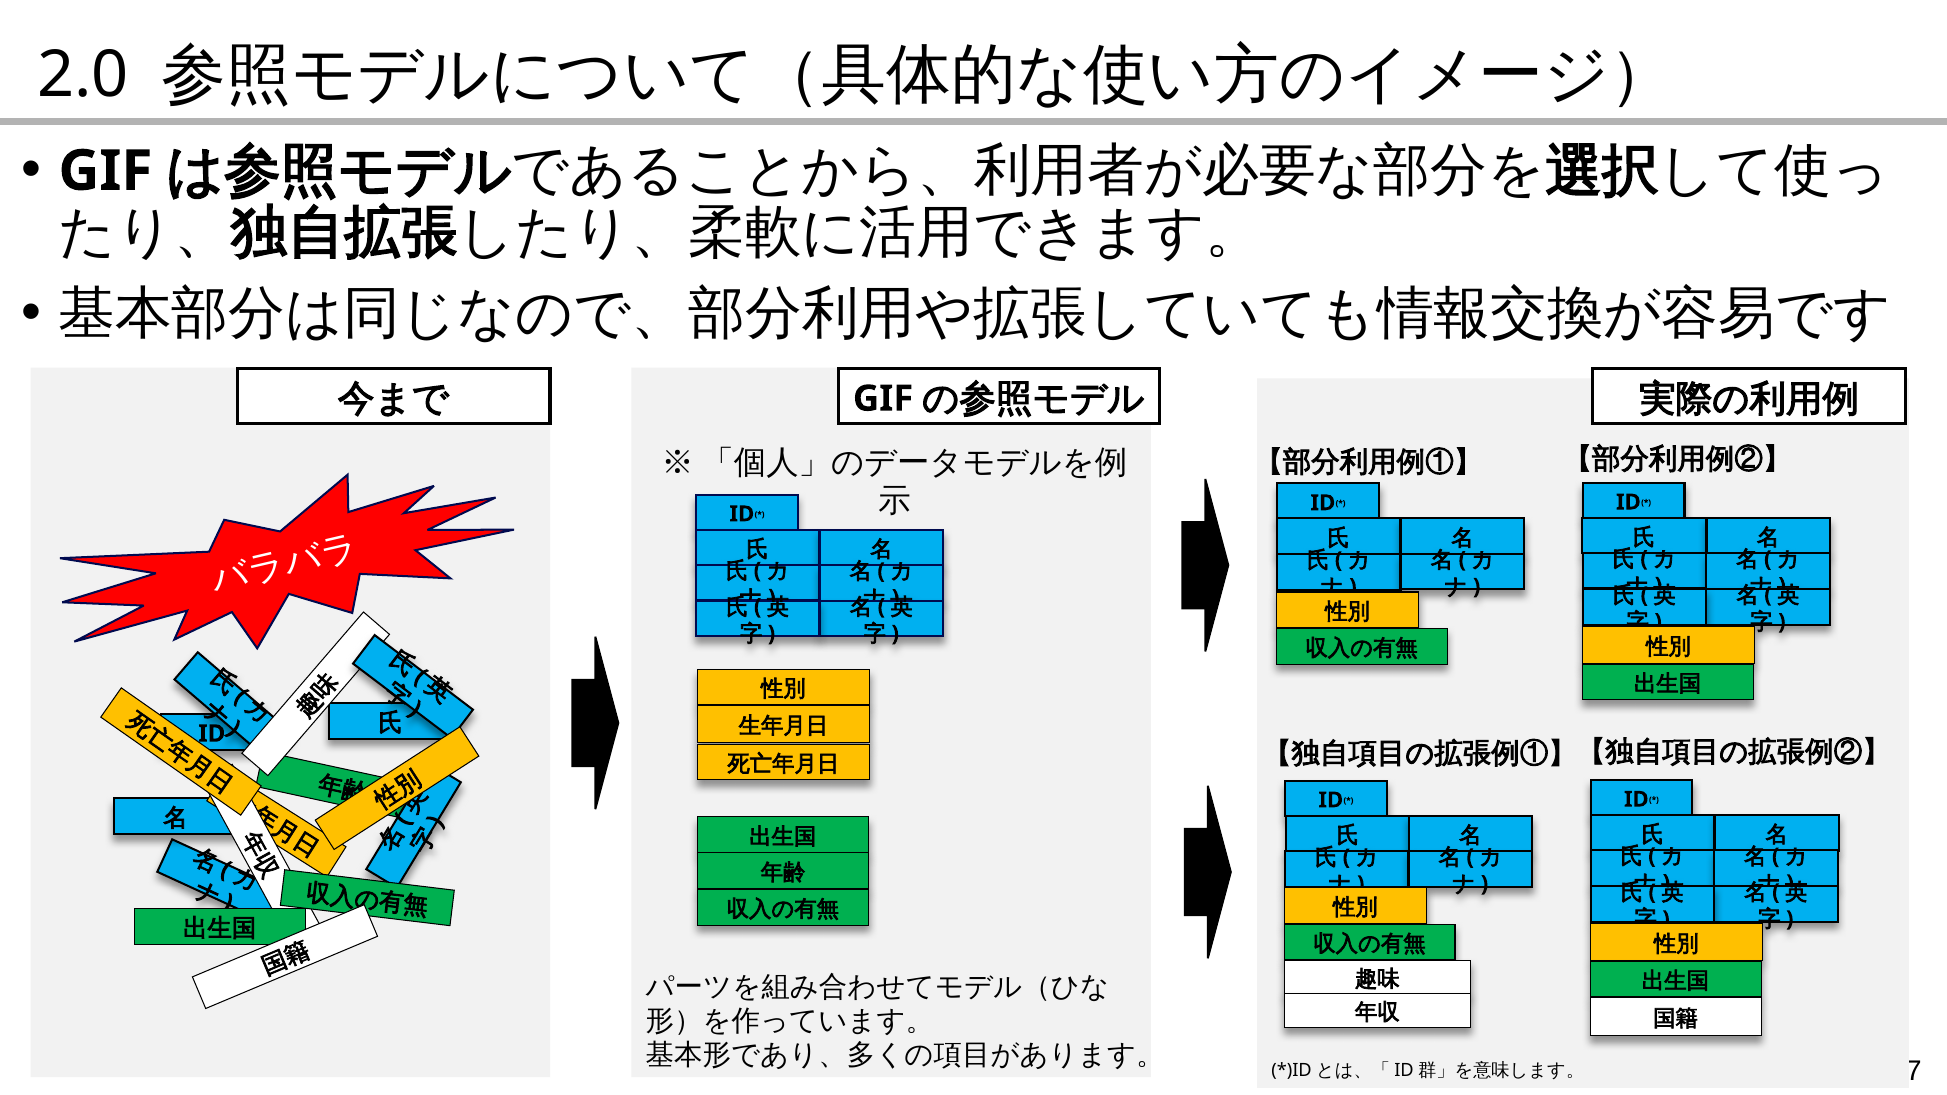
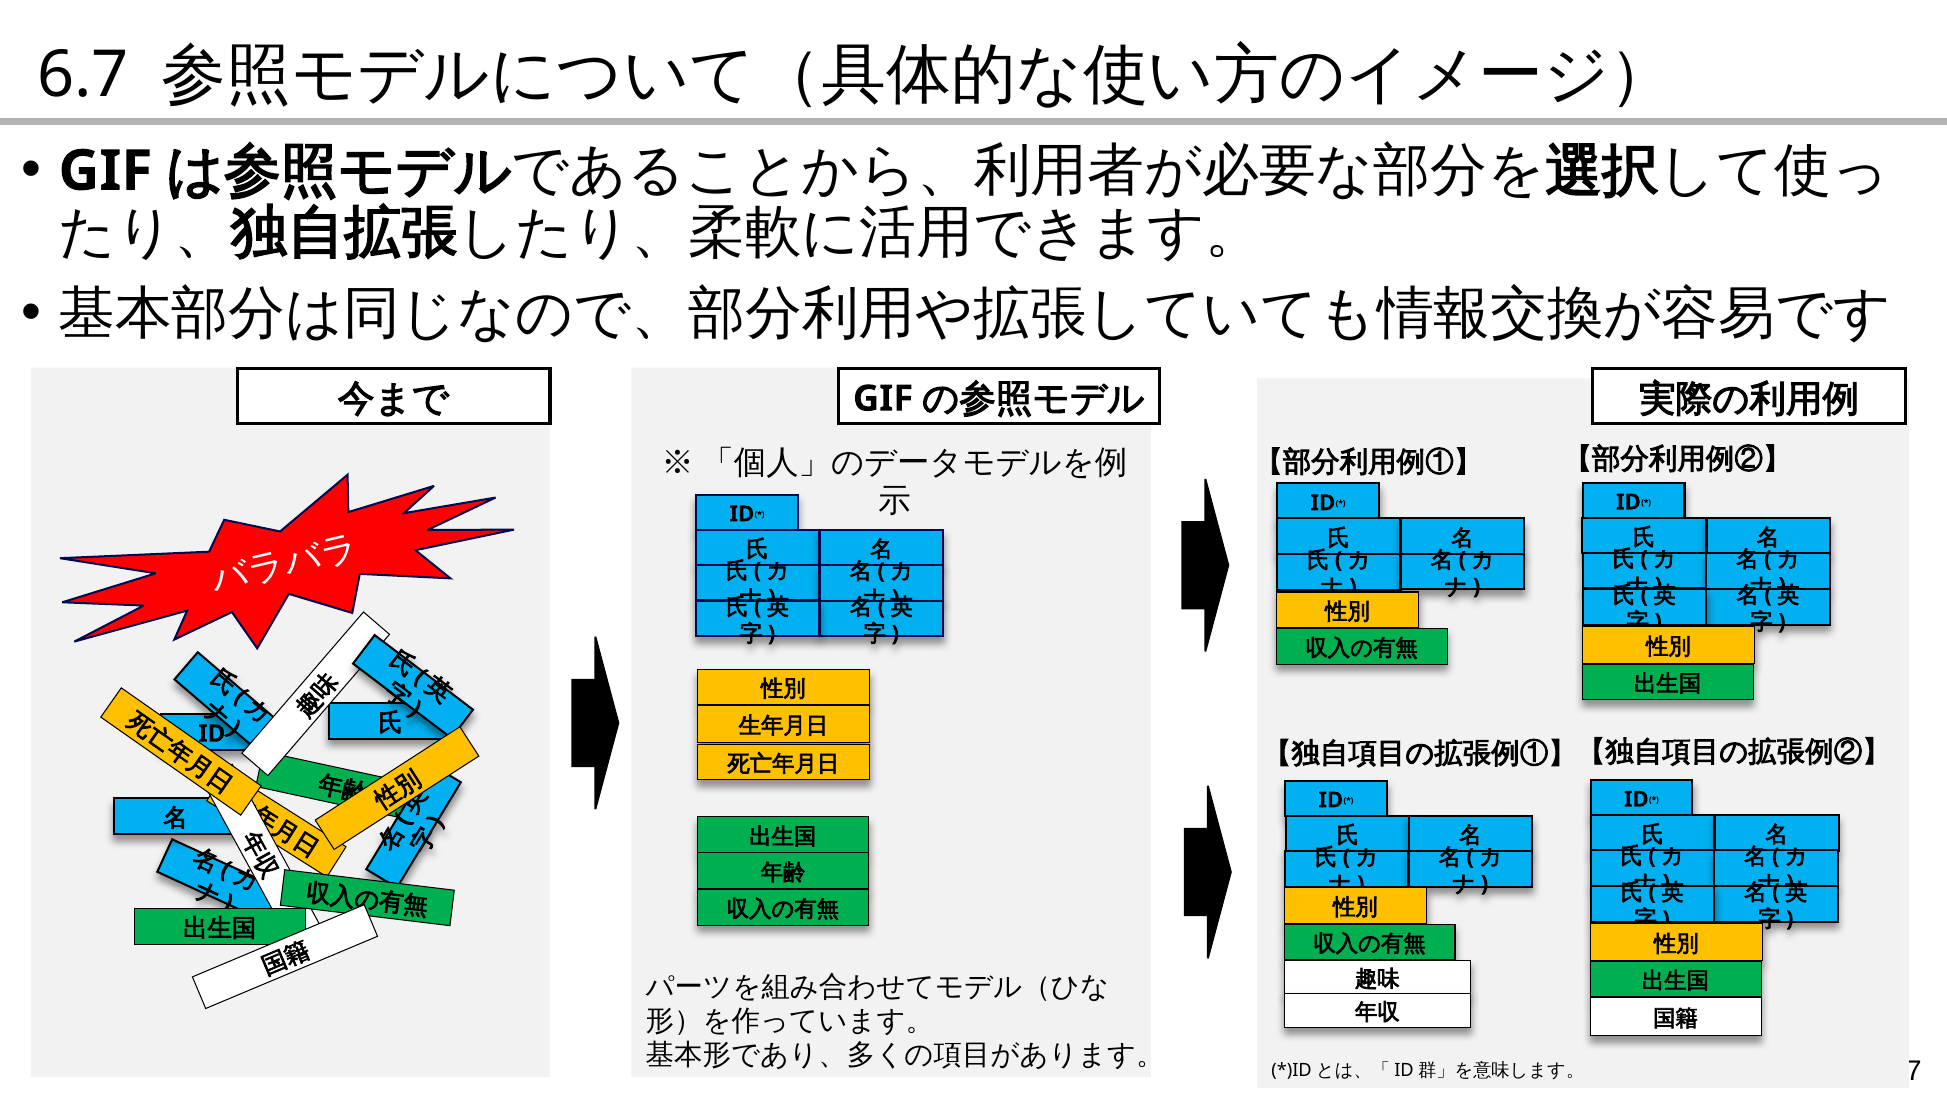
2.0: 2.0 -> 6.7 (83, 75)
